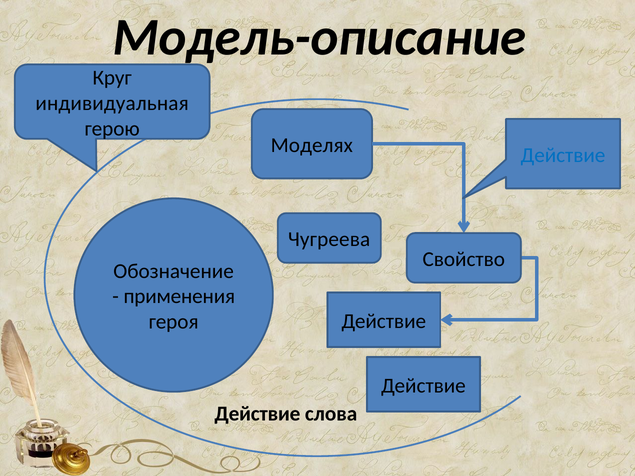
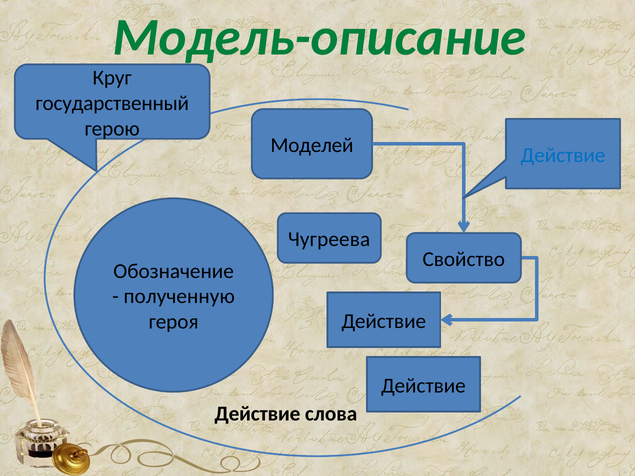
Модель-описание colour: black -> green (319, 37)
индивидуальная: индивидуальная -> государственный (112, 103)
Моделях: Моделях -> Моделей (312, 145)
применения: применения -> полученную (179, 297)
